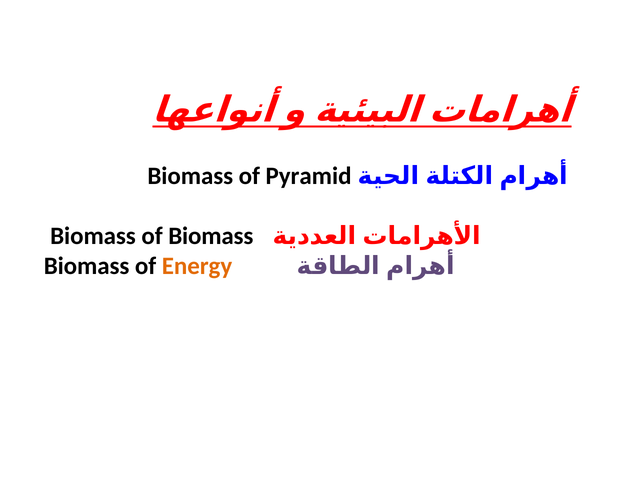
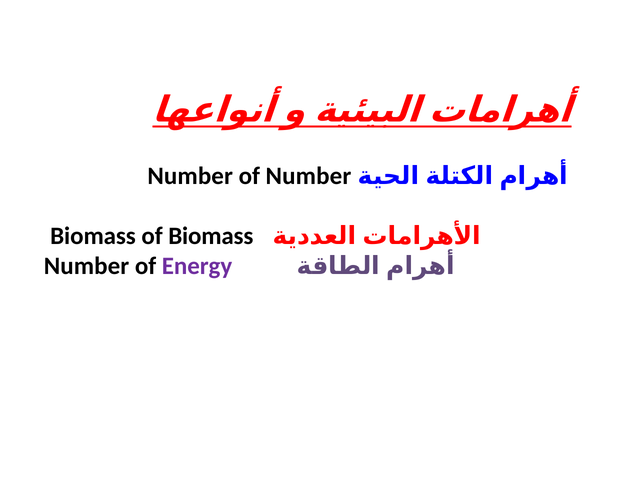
Biomass: Biomass -> Number (190, 176)
of Pyramid: Pyramid -> Number (308, 176)
Biomass: Biomass -> Number (86, 266)
Energy colour: orange -> purple (197, 266)
